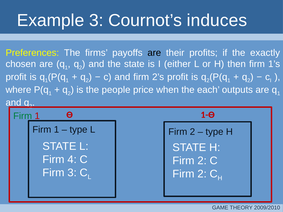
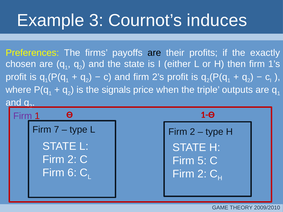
people: people -> signals (116, 90)
each: each -> triple (208, 90)
Firm colour: green -> purple (23, 116)
1: 1 -> 7 (56, 130)
4: 4 -> 2 (72, 160)
2: 2 -> 5 (202, 161)
Firm 3: 3 -> 6 (72, 173)
